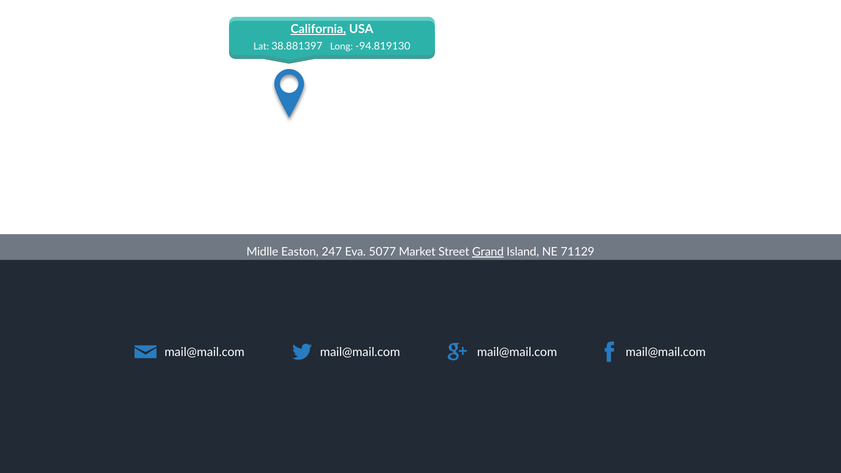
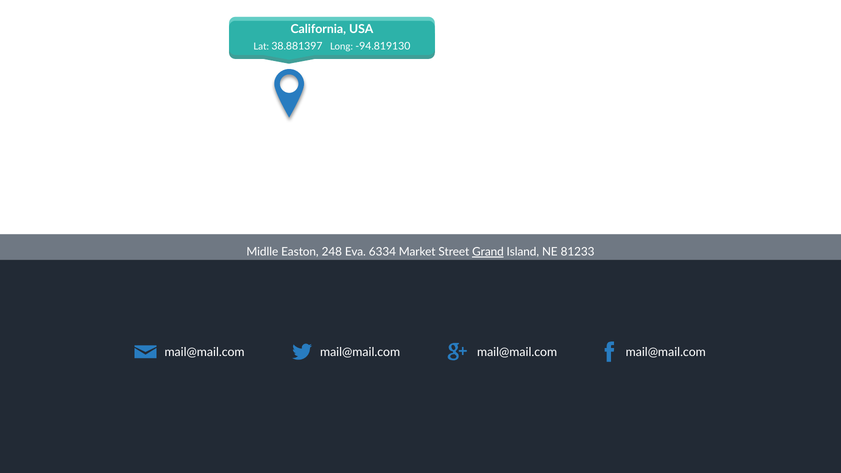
California underline: present -> none (318, 29)
247: 247 -> 248 (332, 252)
5077: 5077 -> 6334 (382, 252)
71129: 71129 -> 81233 (578, 252)
